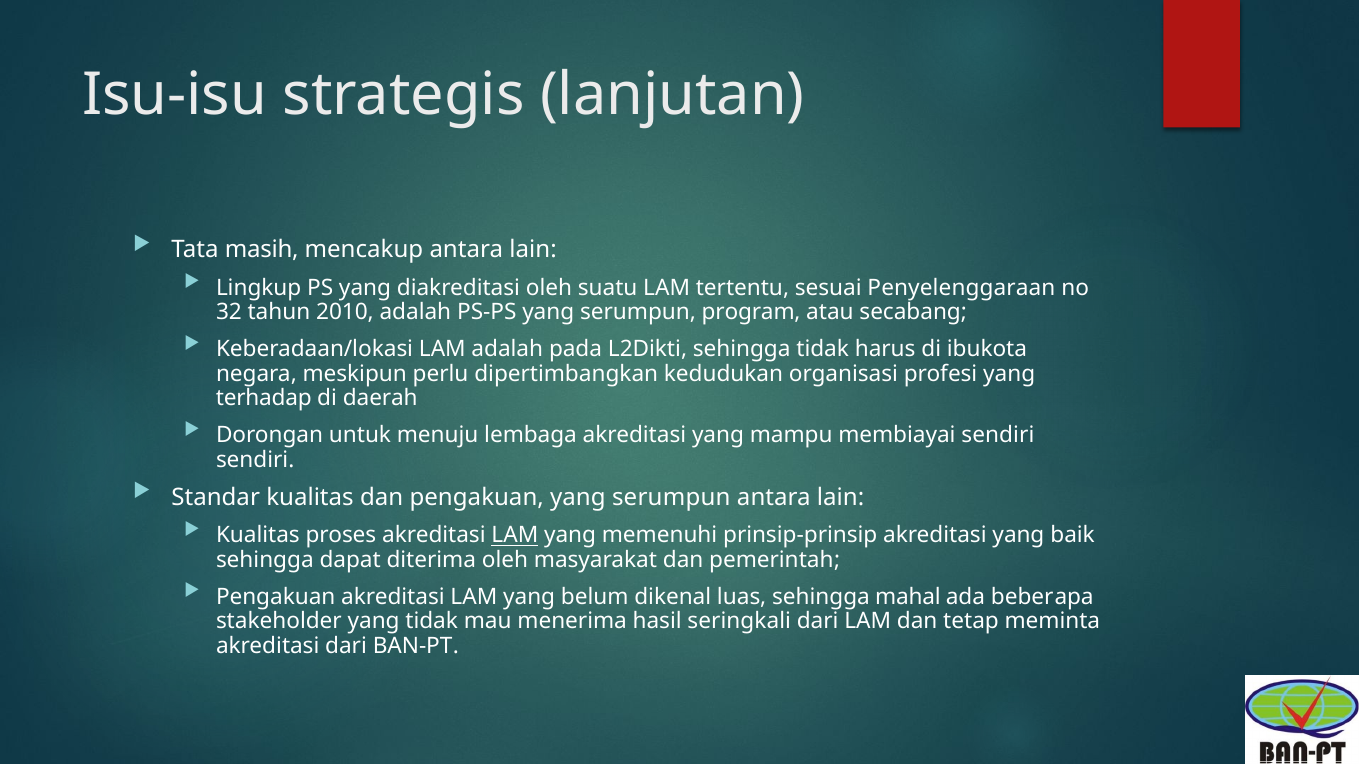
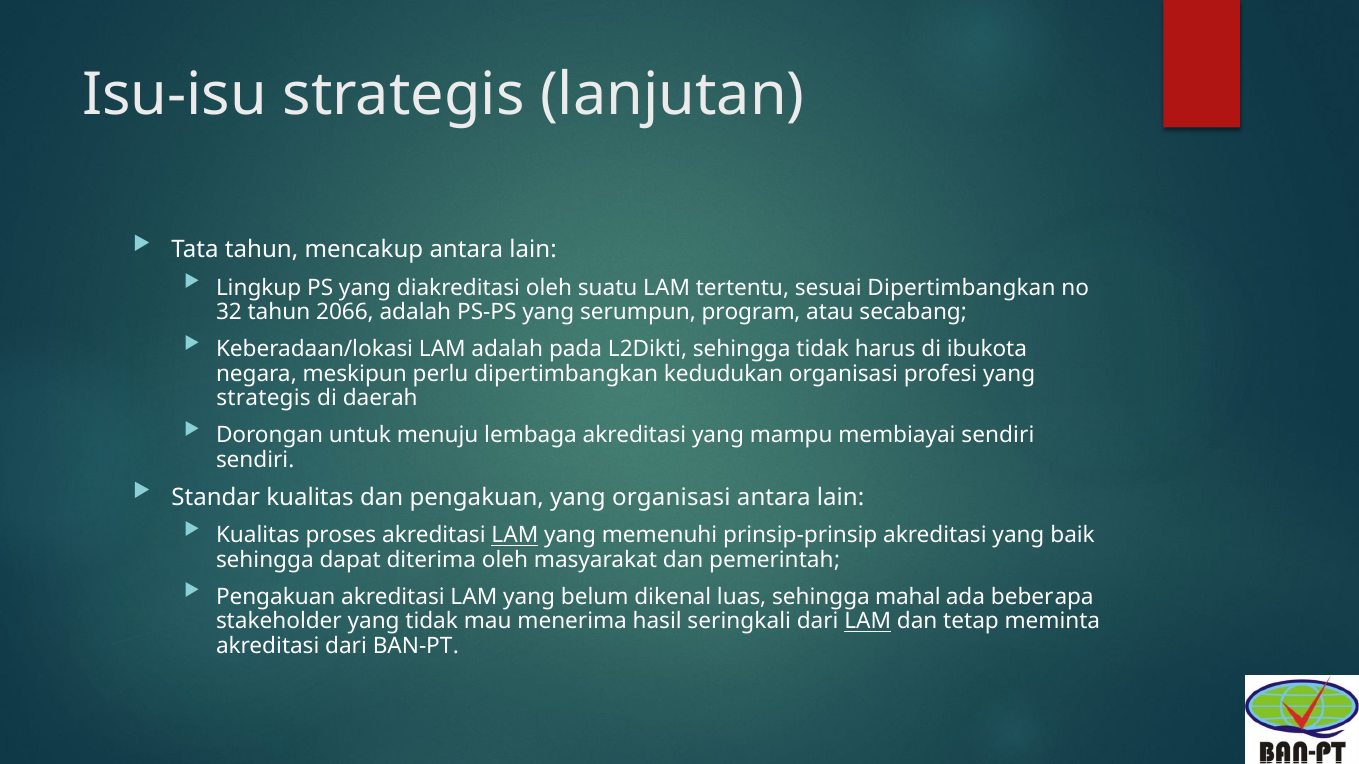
Tata masih: masih -> tahun (262, 250)
sesuai Penyelenggaraan: Penyelenggaraan -> Dipertimbangkan (961, 288)
2010: 2010 -> 2066 (345, 312)
terhadap: terhadap -> strategis (264, 398)
pengakuan yang serumpun: serumpun -> organisasi (671, 498)
LAM underline: none -> present (868, 622)
